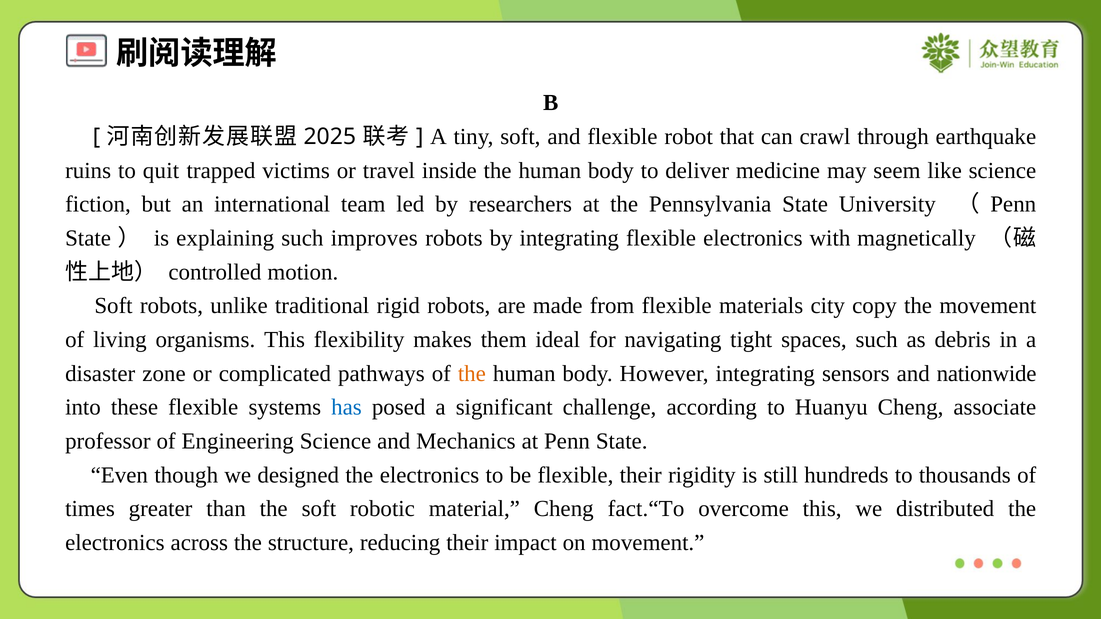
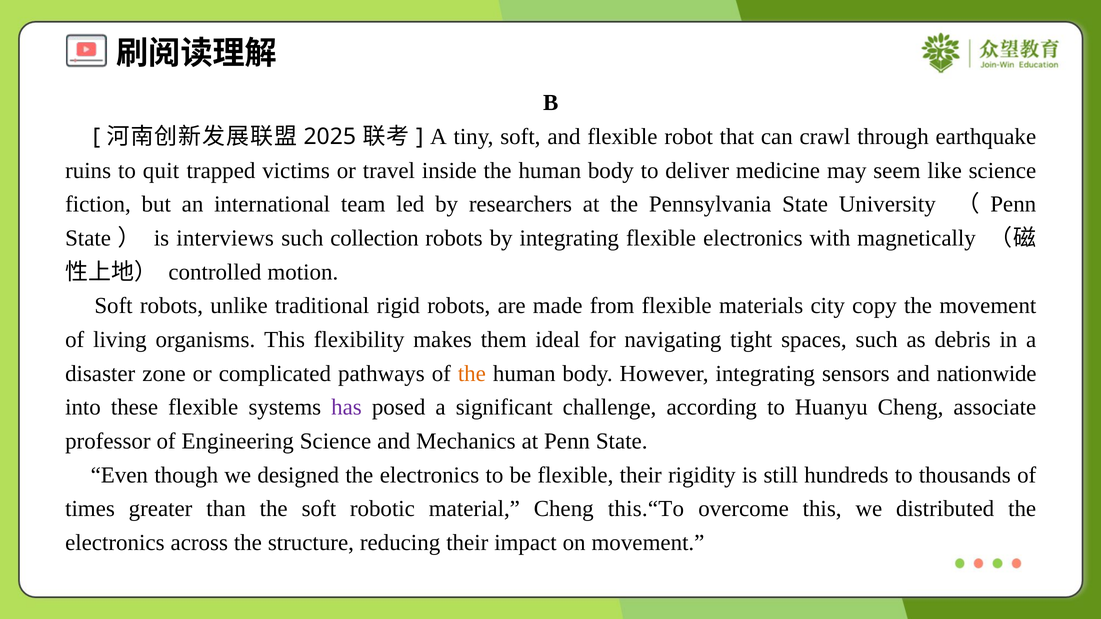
explaining: explaining -> interviews (225, 238)
improves: improves -> collection (374, 238)
has colour: blue -> purple (347, 408)
fact.“To: fact.“To -> this.“To (646, 509)
